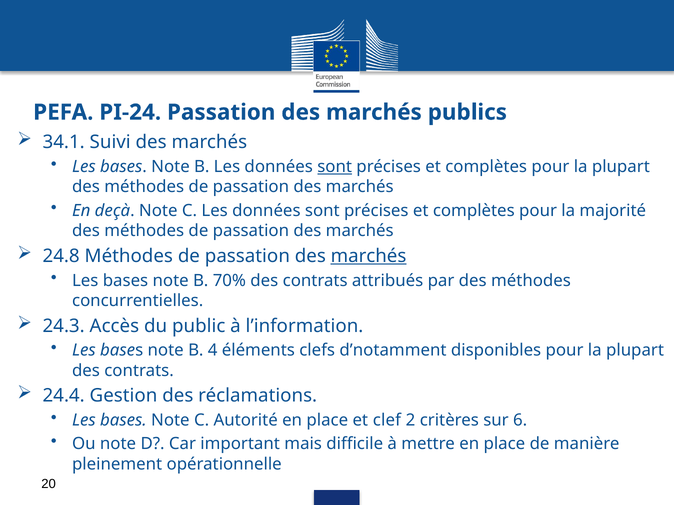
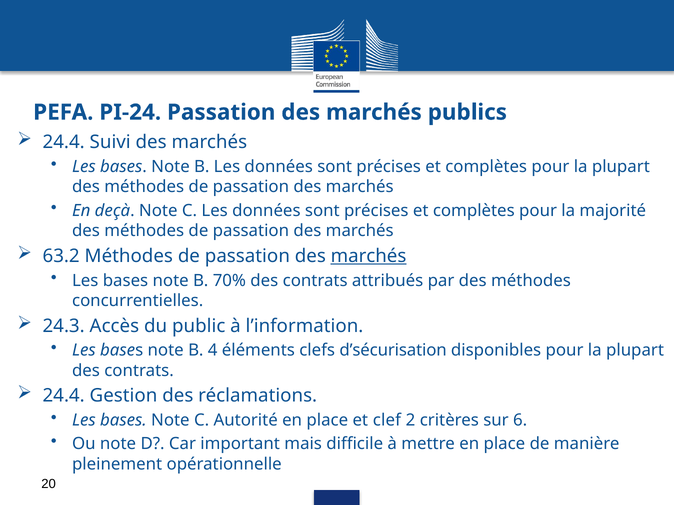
34.1: 34.1 -> 24.4 (64, 142)
sont underline: present -> none (335, 167)
24.8: 24.8 -> 63.2 (61, 256)
d’notamment: d’notamment -> d’sécurisation (393, 351)
